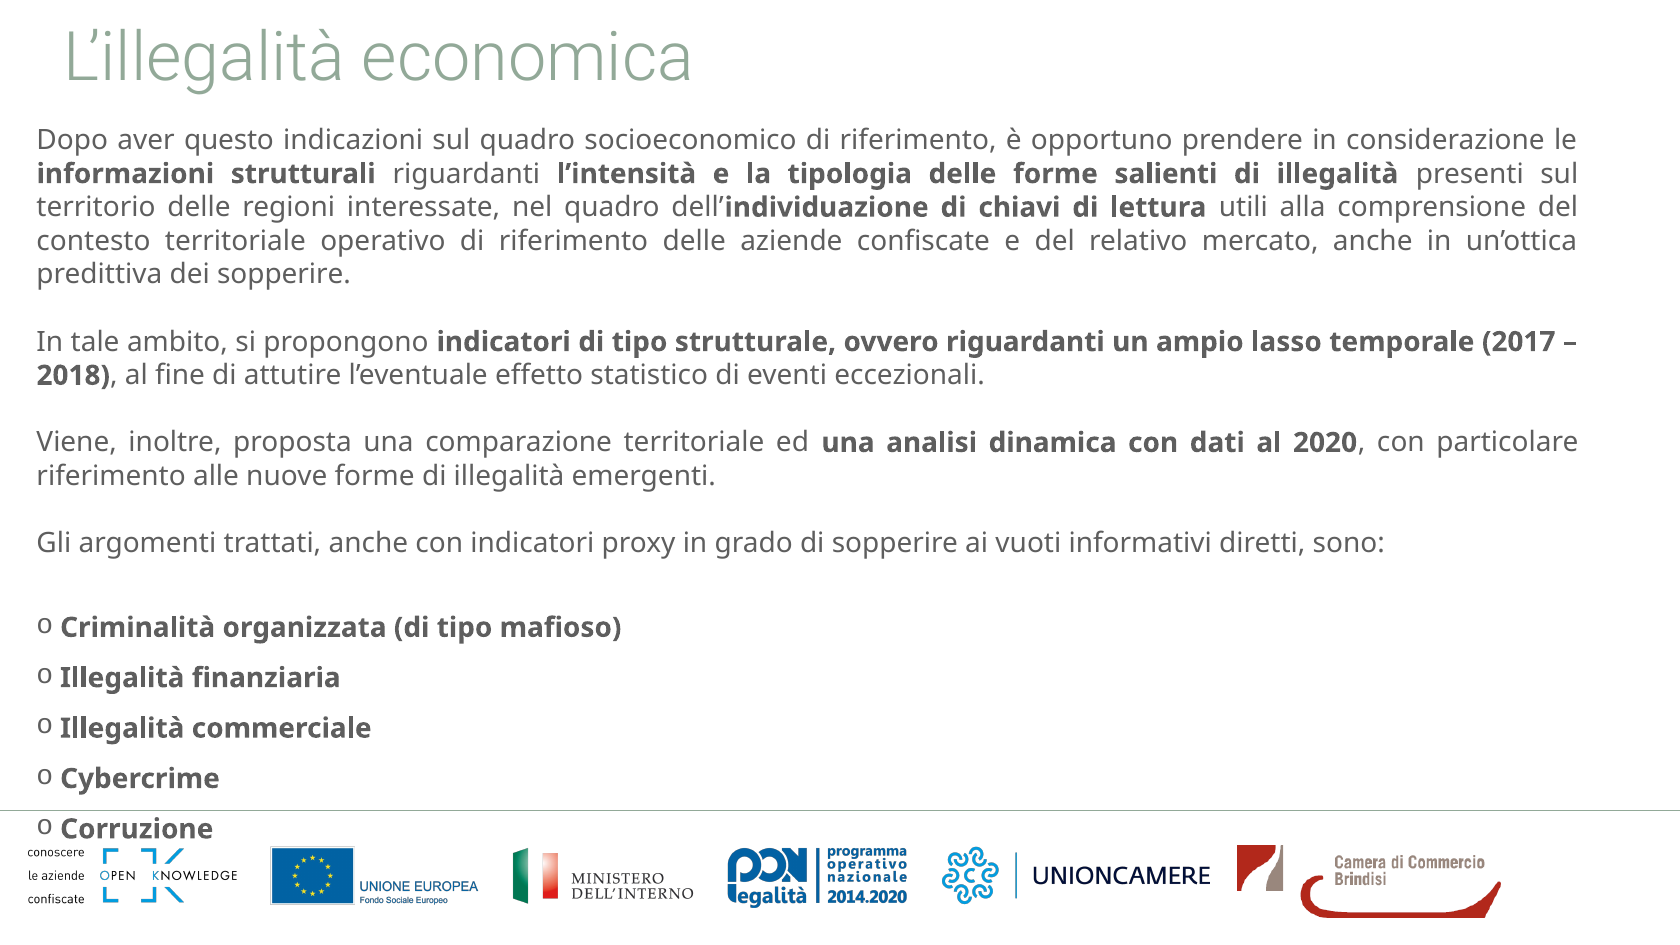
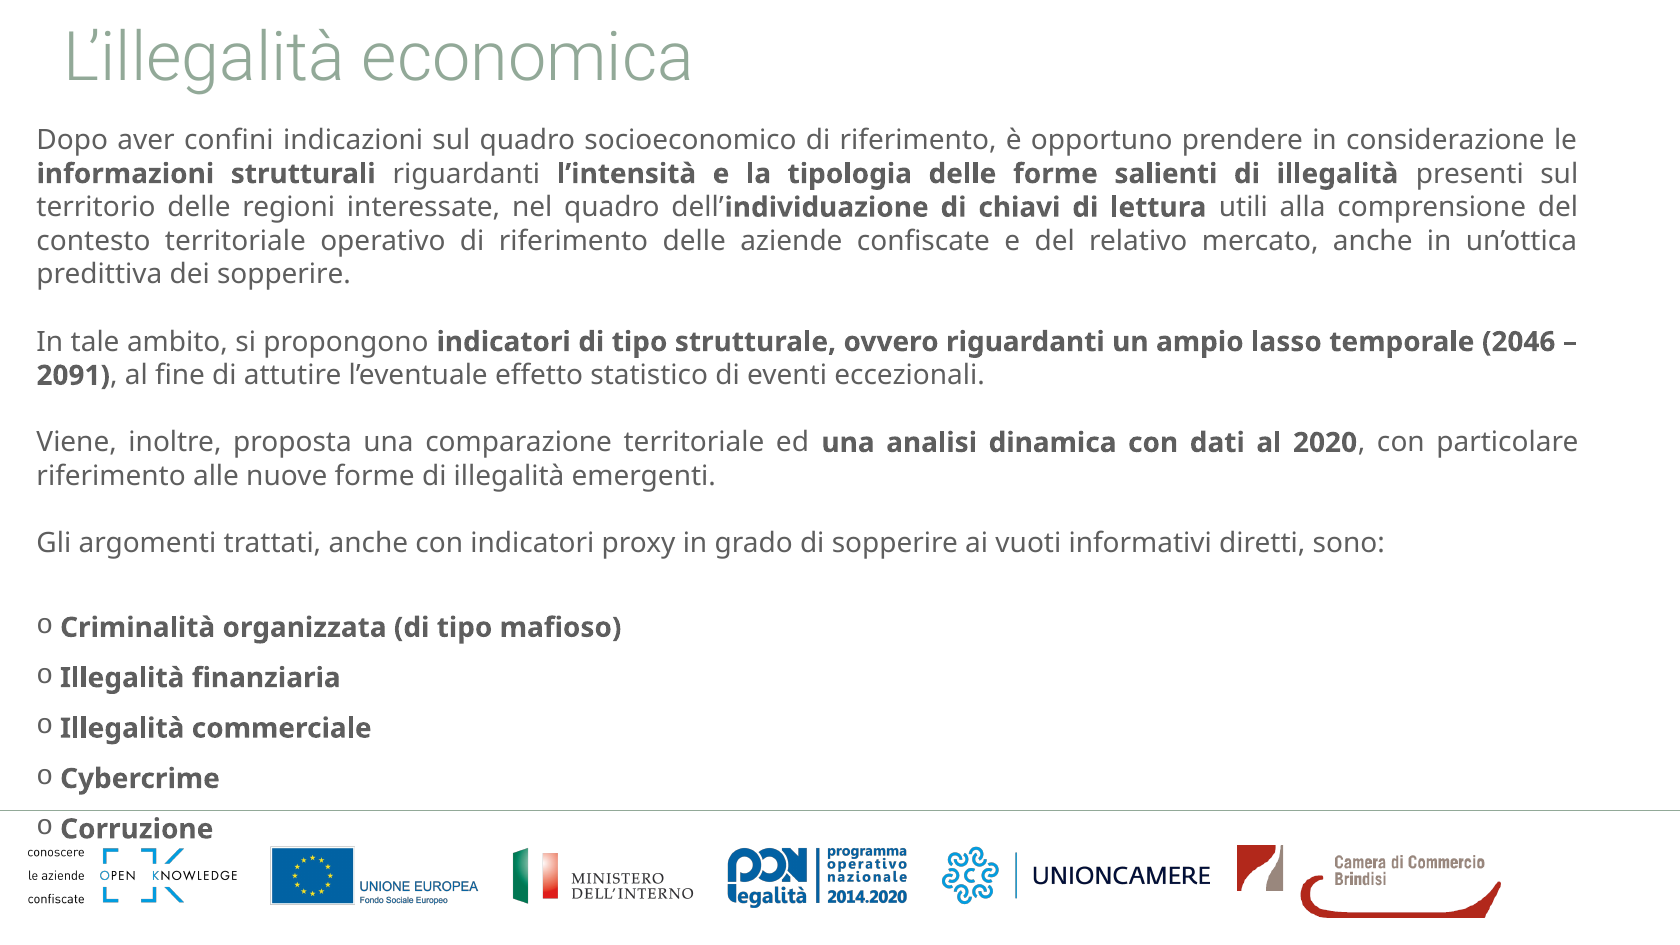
questo: questo -> confini (229, 140)
2017: 2017 -> 2046 (1519, 342)
2018: 2018 -> 2091 (73, 376)
